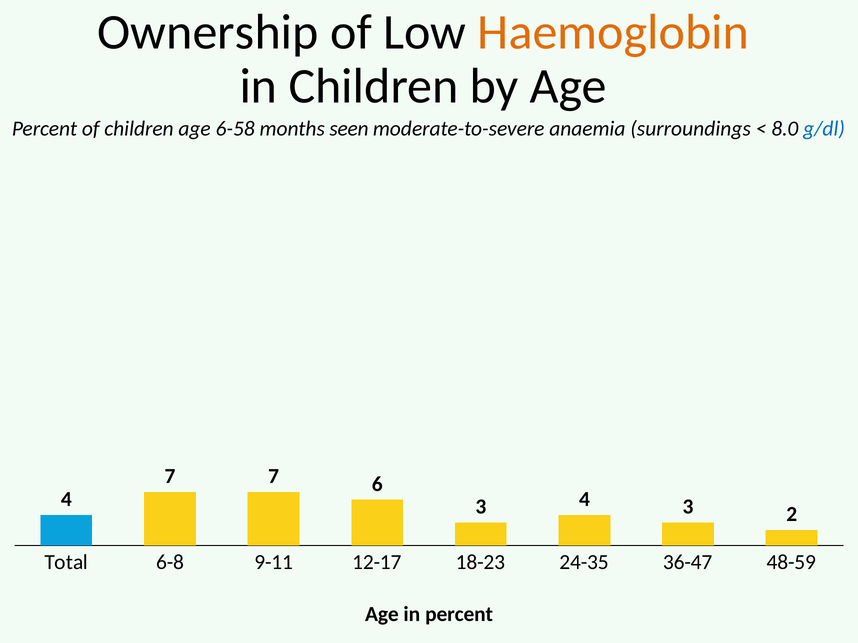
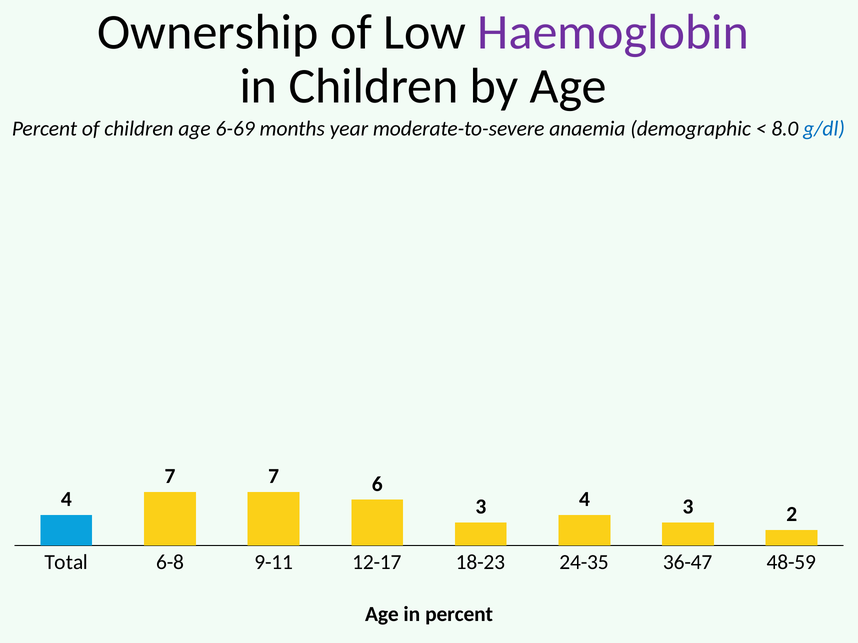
Haemoglobin colour: orange -> purple (613, 32)
6-58: 6-58 -> 6-69 (235, 129)
seen: seen -> year (349, 129)
surroundings: surroundings -> demographic (691, 129)
